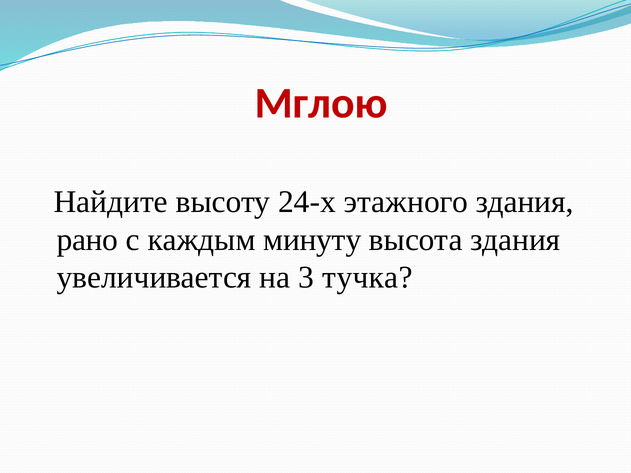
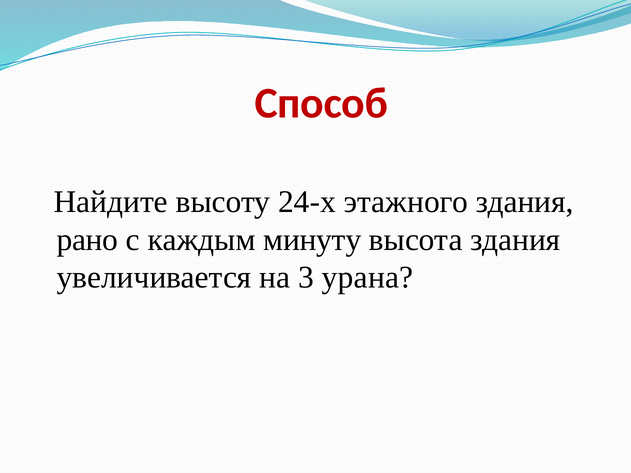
Мглою: Мглою -> Способ (321, 103)
тучка: тучка -> урана (368, 278)
